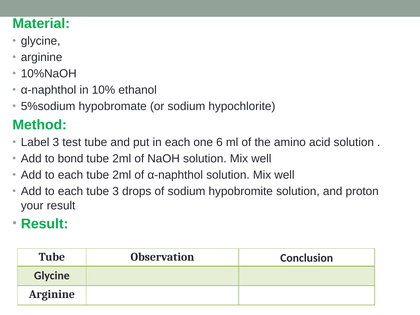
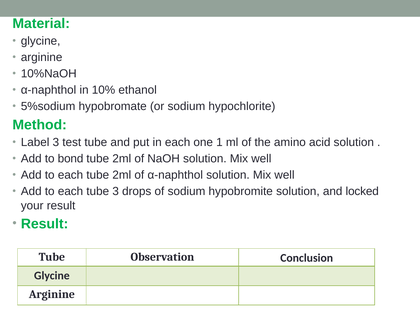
6: 6 -> 1 (219, 142)
proton: proton -> locked (362, 191)
